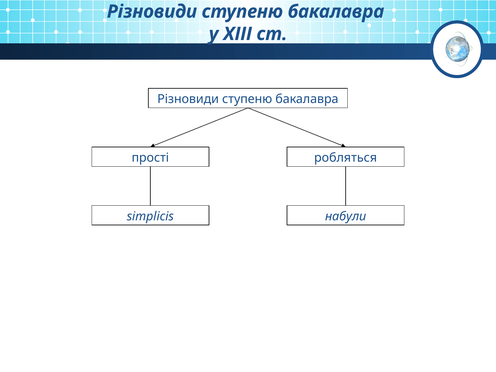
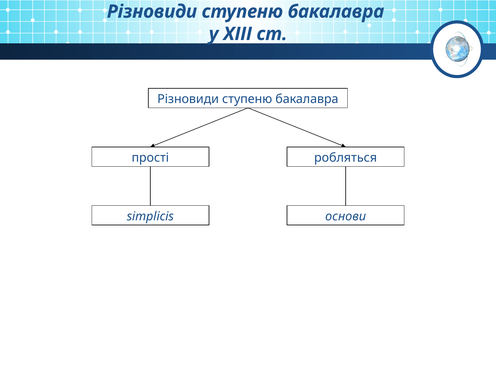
набули: набули -> основи (346, 216)
